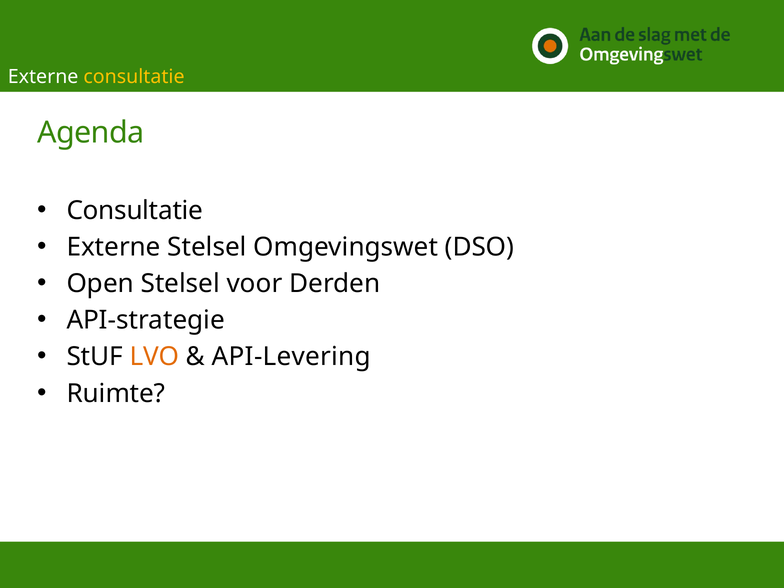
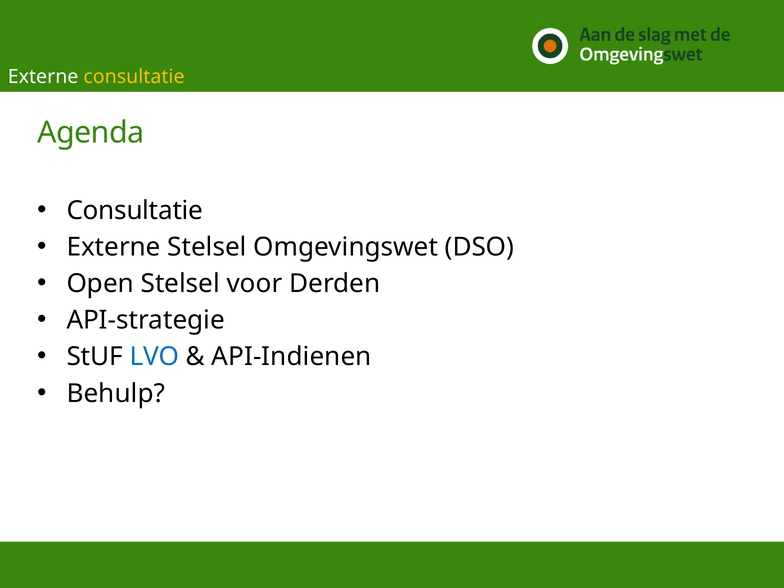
LVO colour: orange -> blue (154, 357)
API-Levering: API-Levering -> API-Indienen (291, 357)
Ruimte: Ruimte -> Behulp (116, 393)
